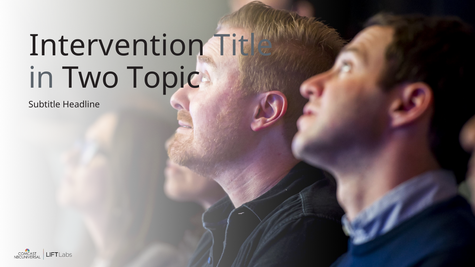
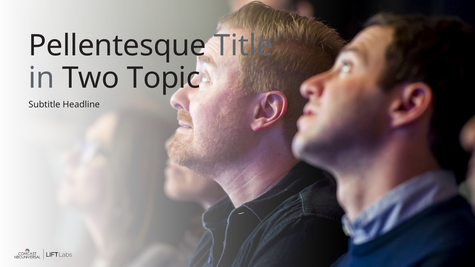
Intervention: Intervention -> Pellentesque (117, 46)
